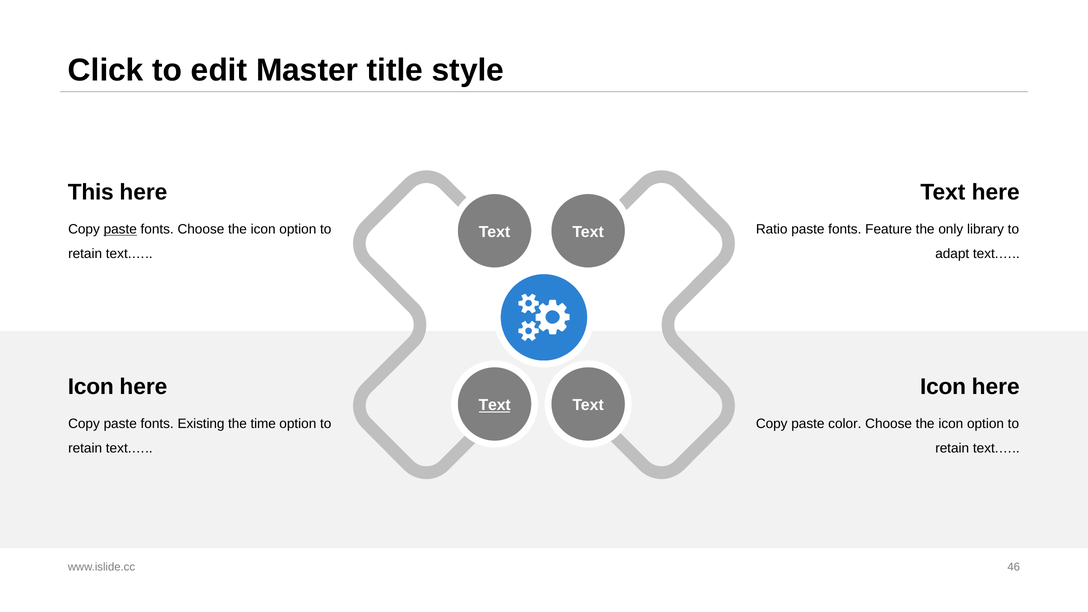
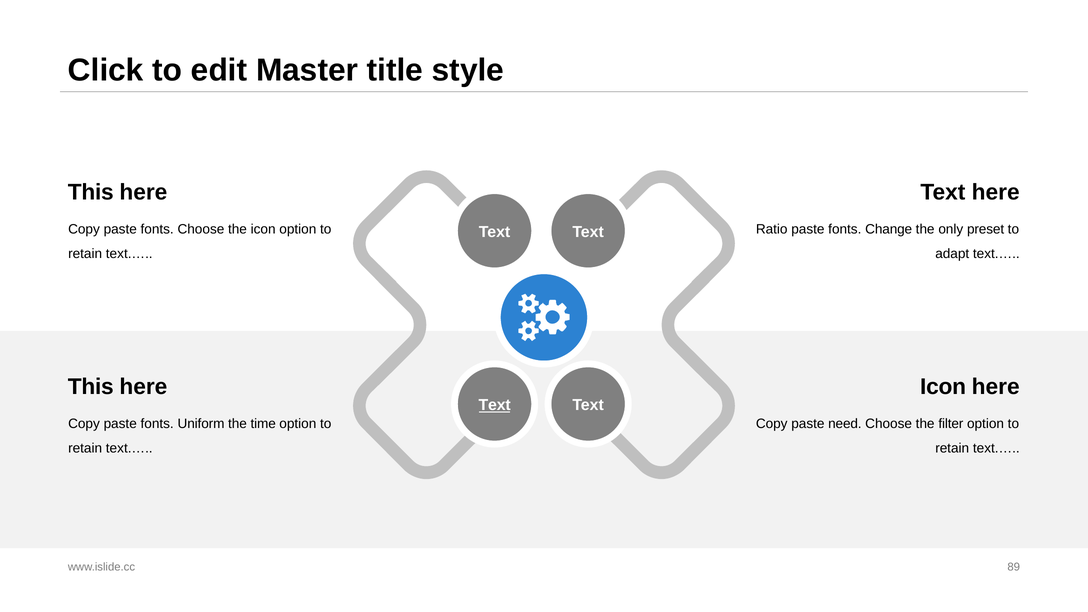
paste underline: present -> none (120, 229)
Feature: Feature -> Change (889, 229)
library: library -> preset (986, 229)
Icon: Icon -> This (91, 387)
Existing: Existing -> Uniform (201, 424)
color: color -> need (845, 424)
icon: icon -> filter (951, 424)
46: 46 -> 89 (1014, 567)
